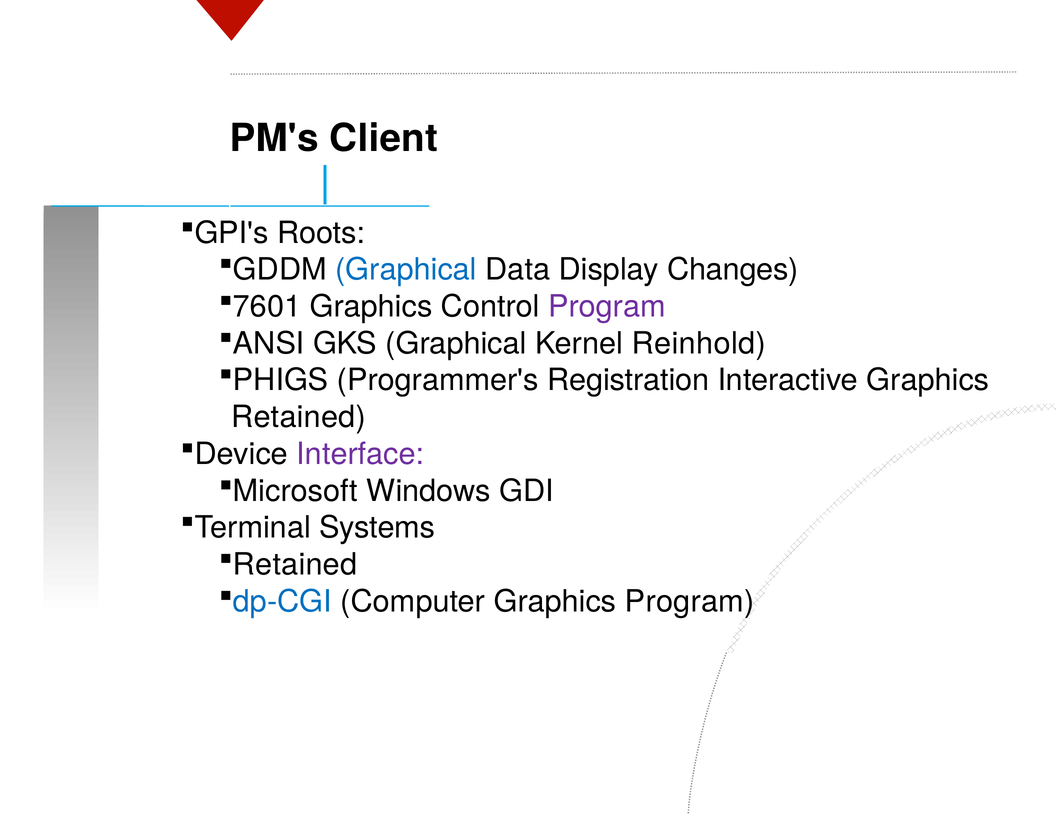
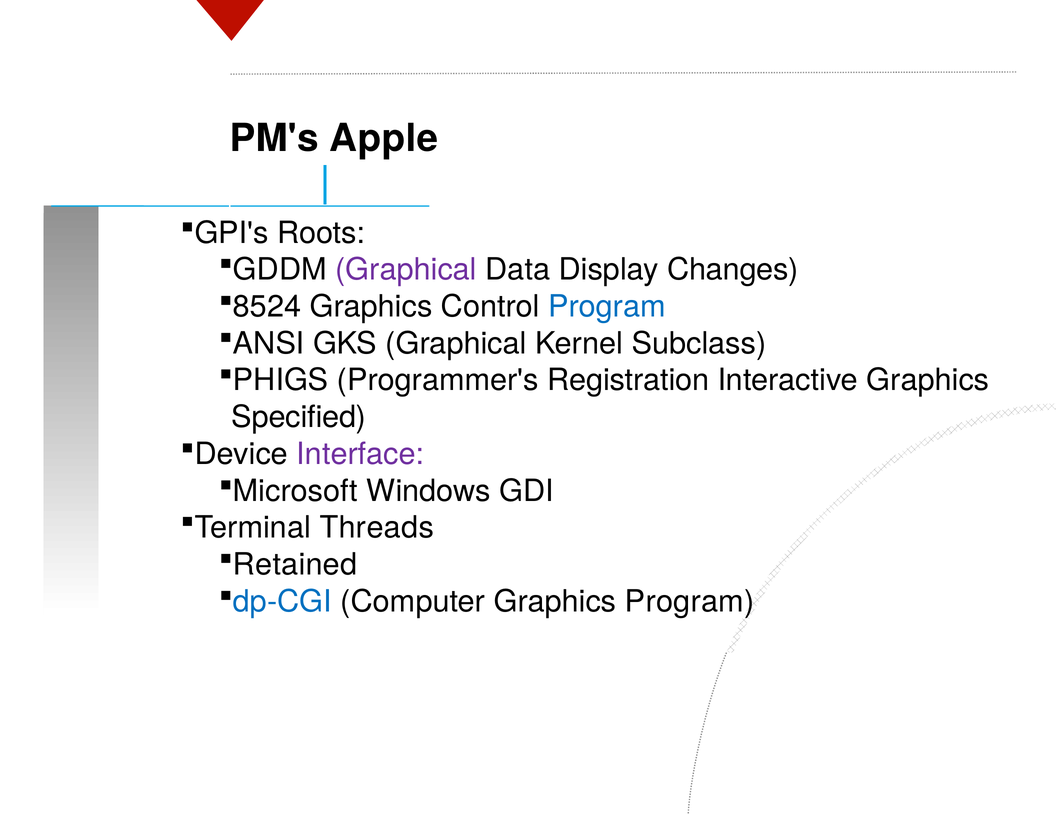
Client: Client -> Apple (384, 138)
Graphical colour: blue -> purple (406, 270)
7601: 7601 -> 8524 (267, 307)
Program colour: purple -> blue (607, 307)
Reinhold: Reinhold -> Subclass (699, 343)
Retained: Retained -> Specified (299, 417)
Systems: Systems -> Threads (377, 528)
